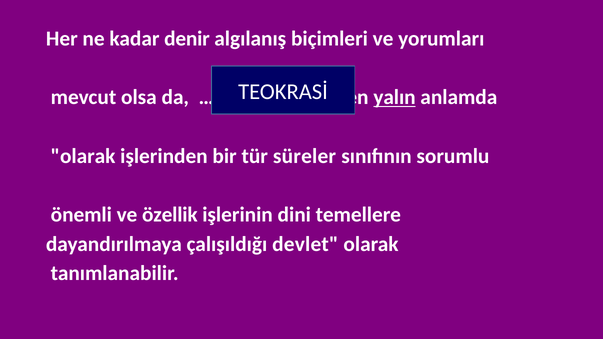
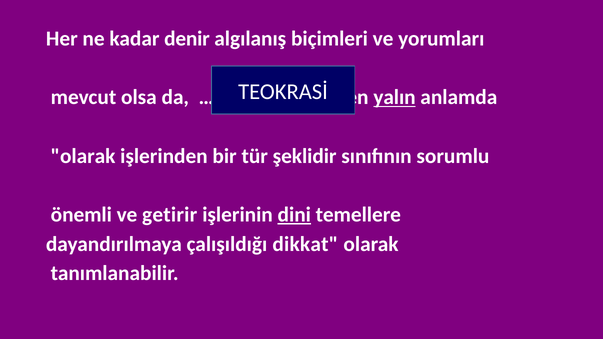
süreler: süreler -> şeklidir (305, 156)
özellik: özellik -> getirir (170, 215)
dini underline: none -> present (294, 215)
devlet: devlet -> dikkat (305, 244)
